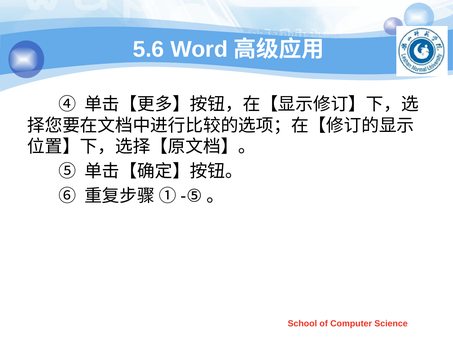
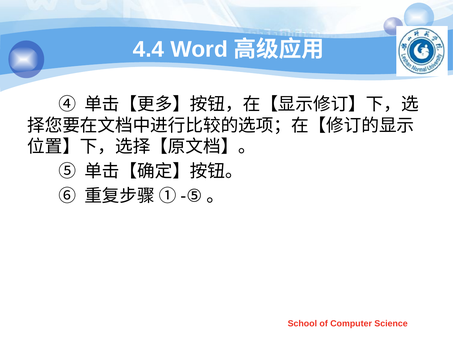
5.6: 5.6 -> 4.4 (149, 50)
